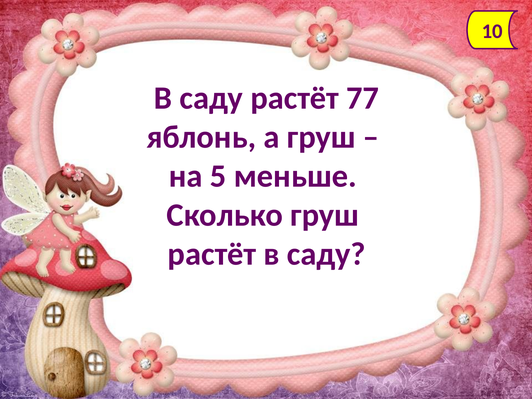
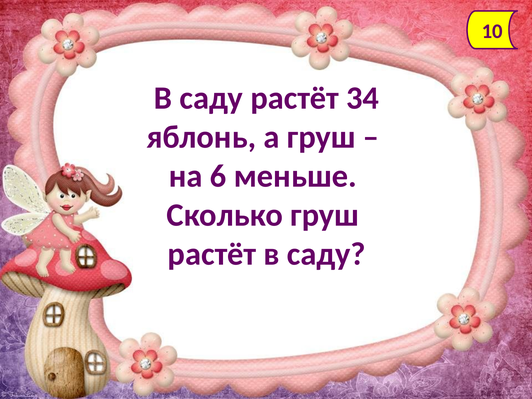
77: 77 -> 34 (363, 98)
5: 5 -> 6 (218, 176)
